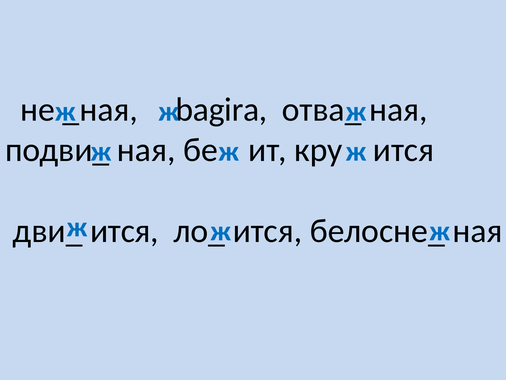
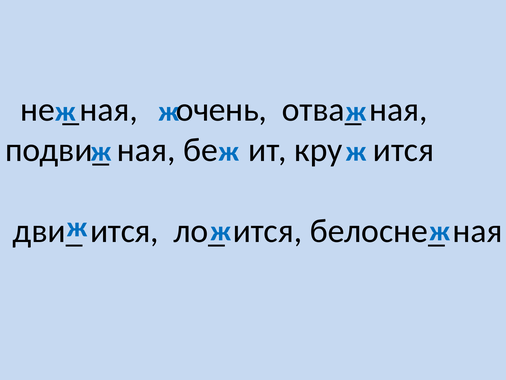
bagira: bagira -> очень (221, 109)
